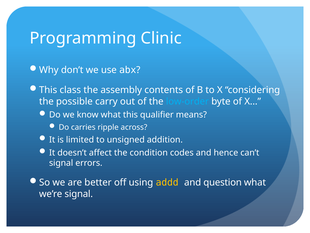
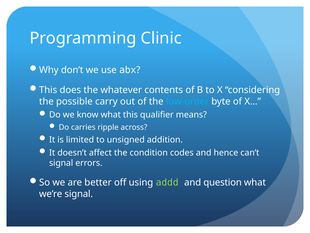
class: class -> does (70, 90)
assembly: assembly -> whatever (121, 90)
addd colour: yellow -> light green (167, 182)
